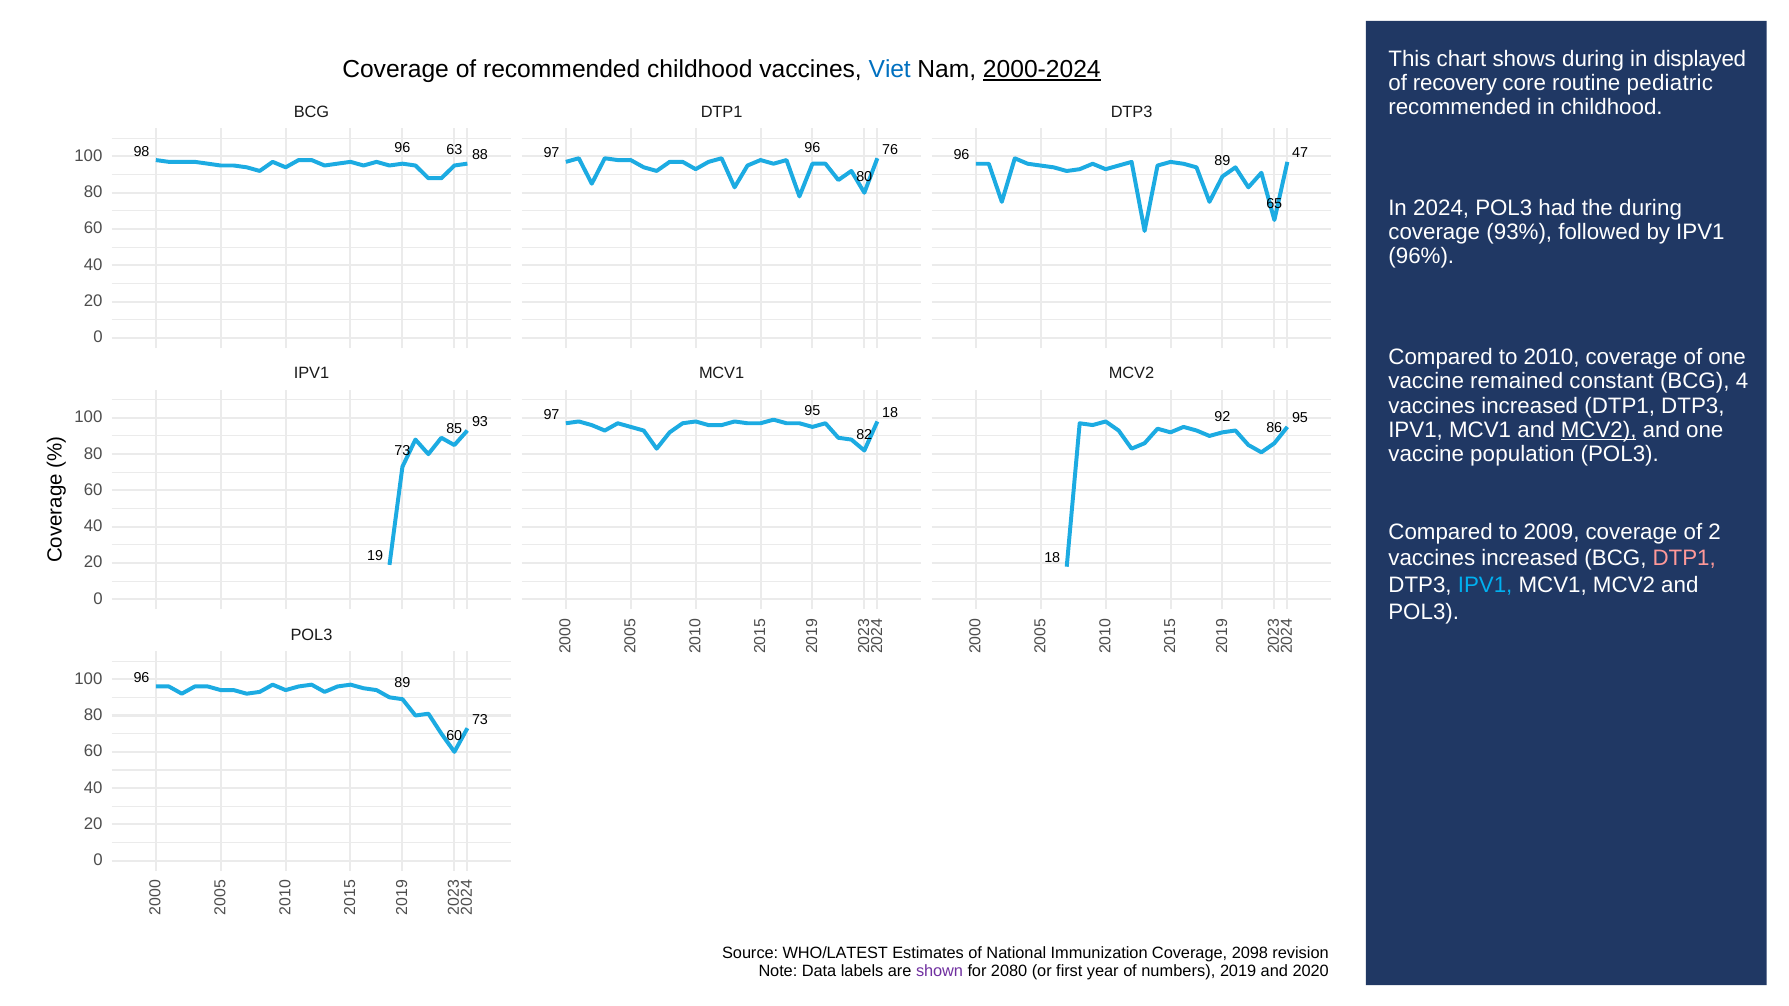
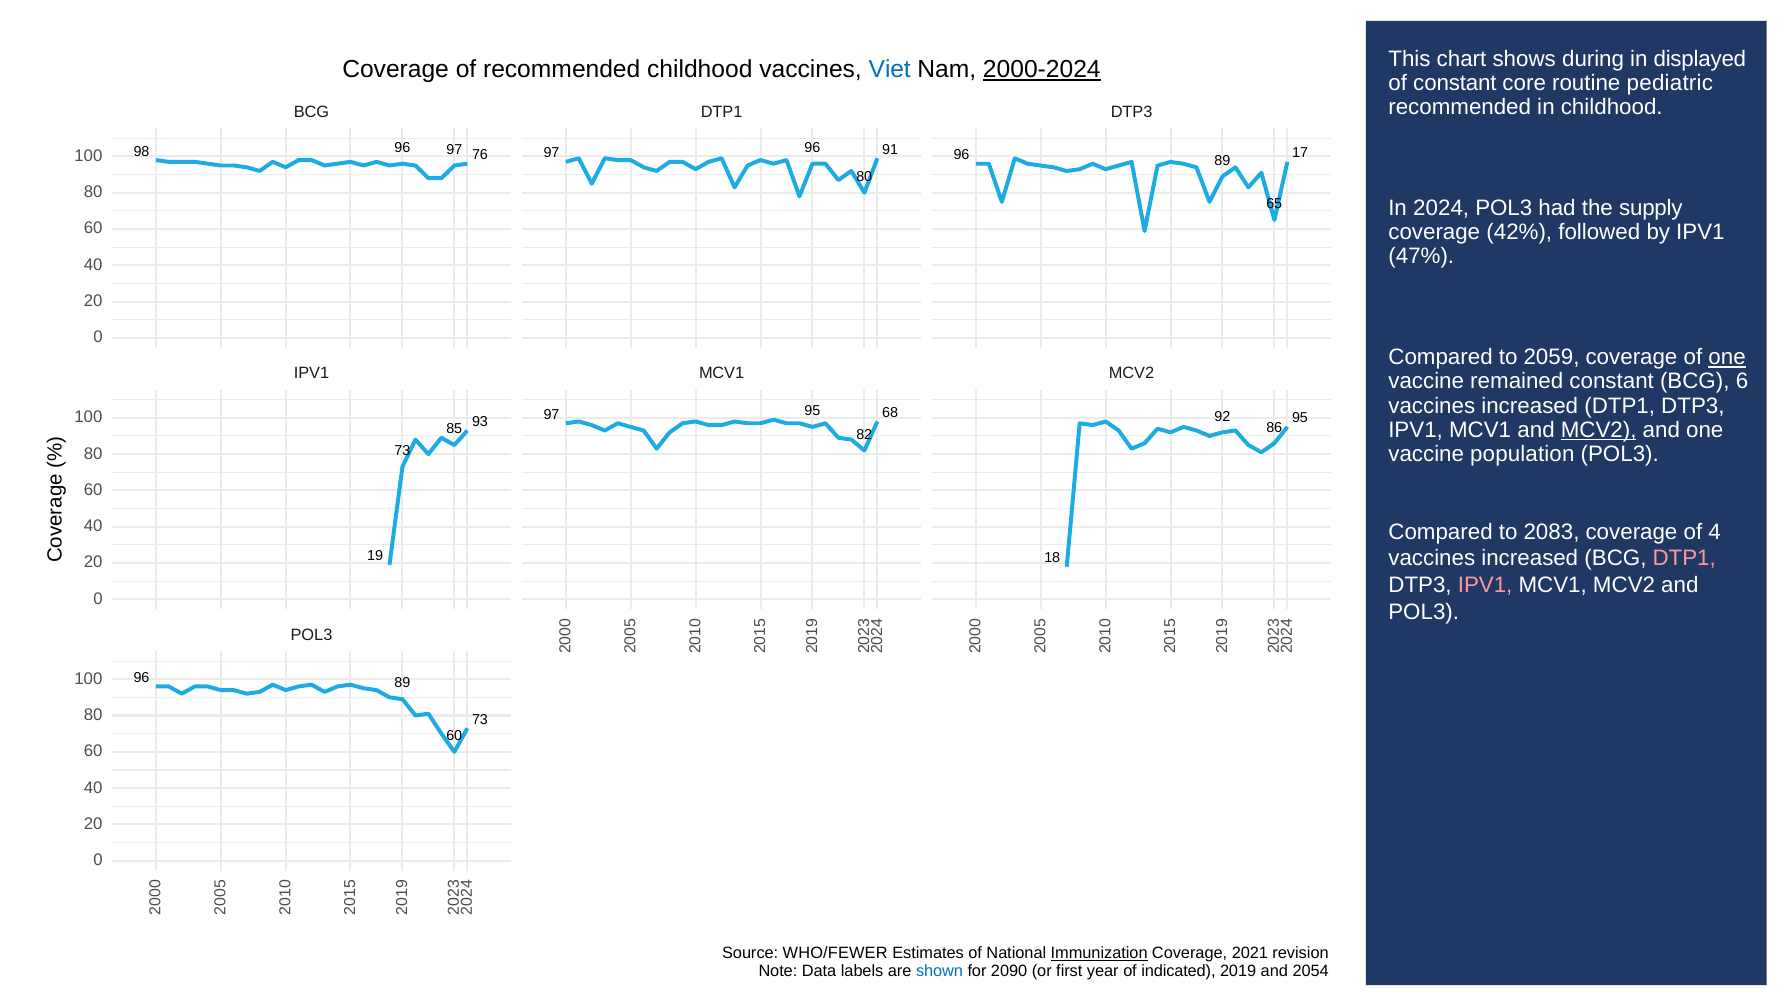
of recovery: recovery -> constant (1455, 83)
96 63: 63 -> 97 (454, 150)
88: 88 -> 76 (480, 155)
76: 76 -> 91 (890, 150)
47: 47 -> 17 (1300, 153)
the during: during -> supply (1651, 208)
93%: 93% -> 42% (1519, 232)
96%: 96% -> 47% (1421, 256)
2010: 2010 -> 2059 (1551, 358)
one underline: none -> present (1727, 358)
BCG 4: 4 -> 6 (1742, 382)
97 18: 18 -> 68 (890, 413)
2009: 2009 -> 2083 (1551, 532)
of 2: 2 -> 4 (1715, 532)
IPV1 colour: light blue -> pink (1485, 586)
WHO/LATEST: WHO/LATEST -> WHO/FEWER (835, 953)
Immunization underline: none -> present (1099, 953)
2098: 2098 -> 2021 (1250, 953)
shown colour: purple -> blue (940, 971)
2080: 2080 -> 2090 (1009, 971)
numbers: numbers -> indicated (1178, 971)
2020: 2020 -> 2054 (1311, 971)
